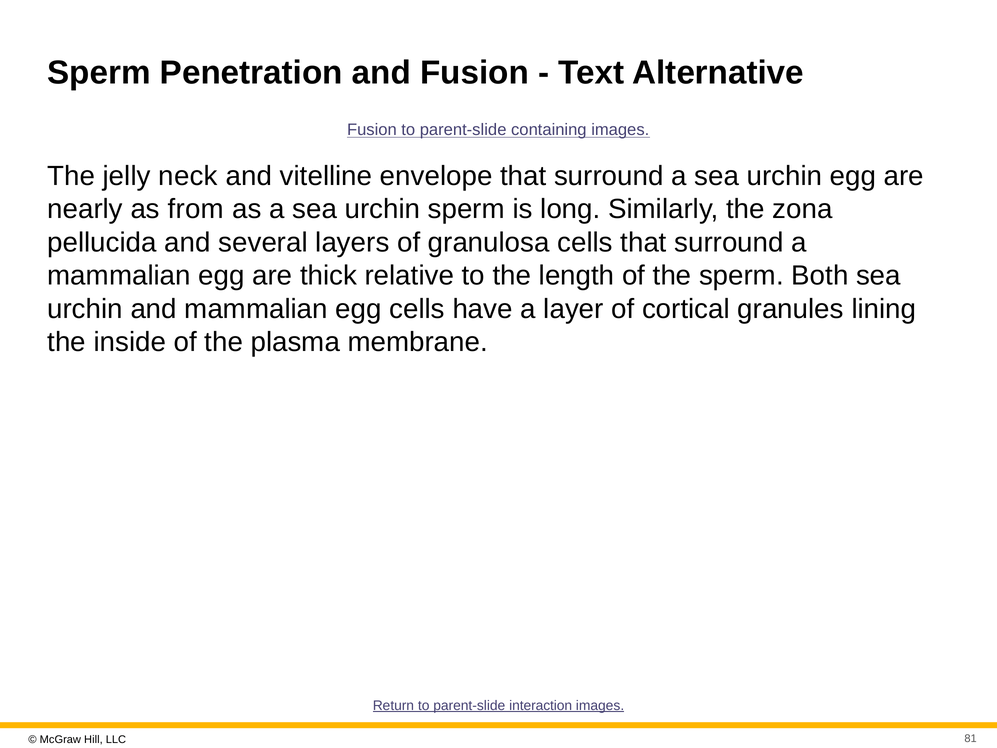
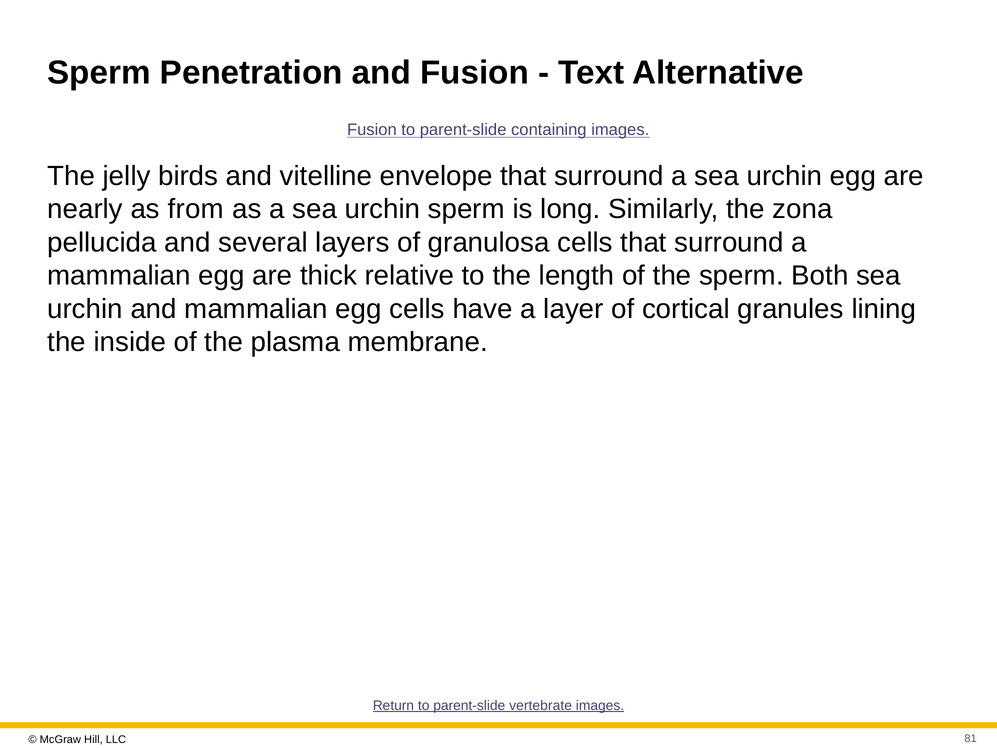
neck: neck -> birds (188, 176)
interaction: interaction -> vertebrate (541, 705)
